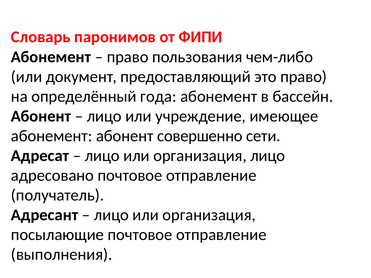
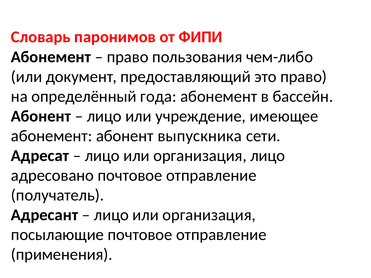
совершенно: совершенно -> выпускника (200, 136)
выполнения: выполнения -> применения (62, 255)
